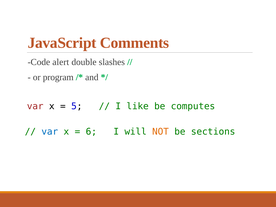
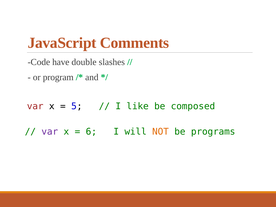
alert: alert -> have (61, 62)
computes: computes -> composed (193, 106)
var colour: blue -> purple (50, 132)
sections: sections -> programs (213, 132)
